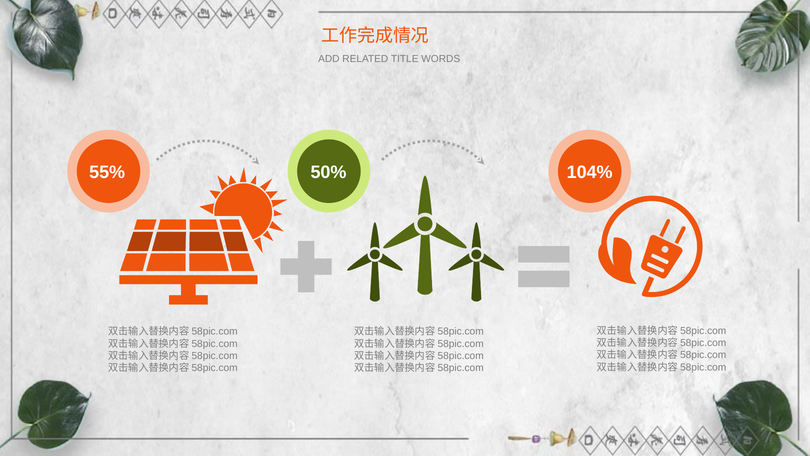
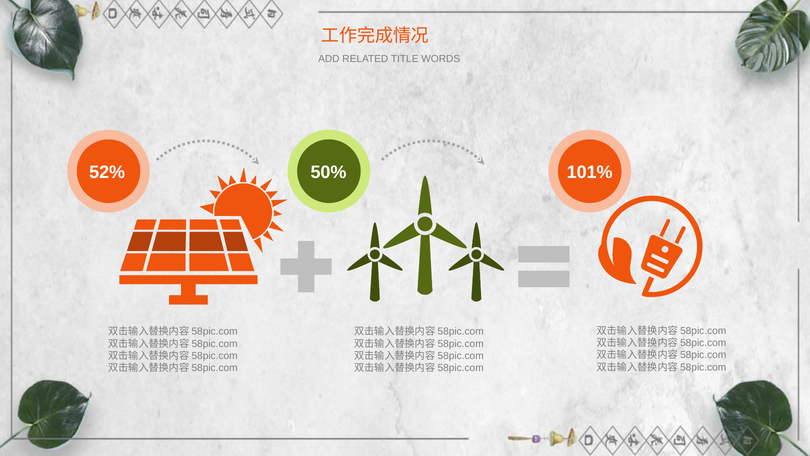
55%: 55% -> 52% (107, 172)
104%: 104% -> 101% (590, 172)
